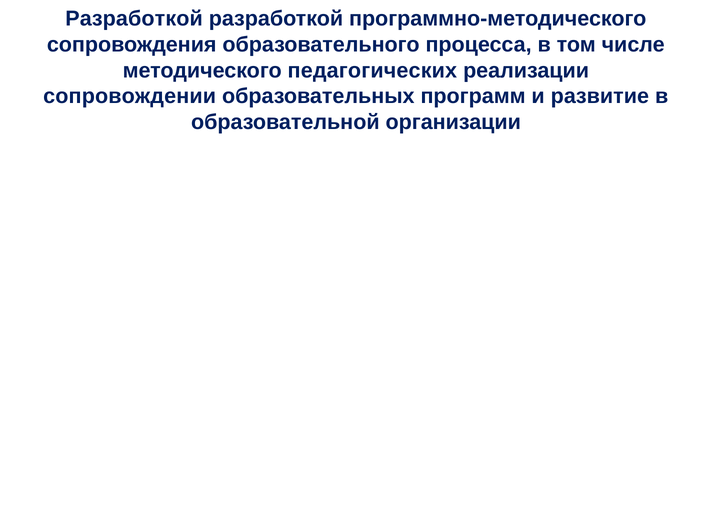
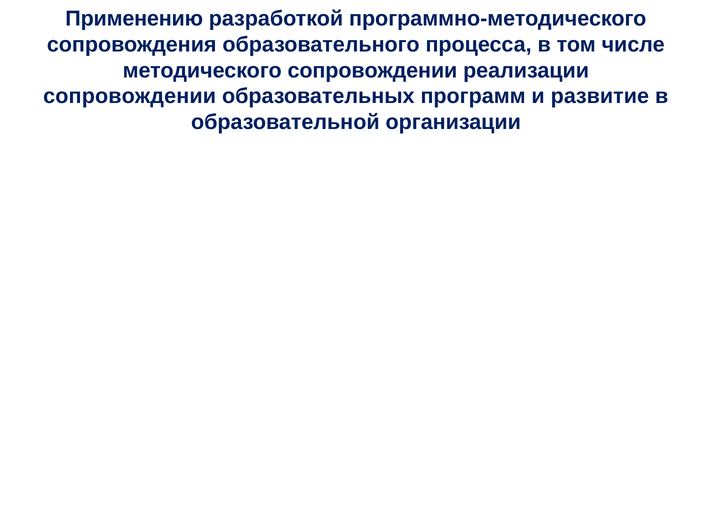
Разработкой: Разработкой -> Применению (134, 19)
методического педагогических: педагогических -> сопровождении (372, 70)
